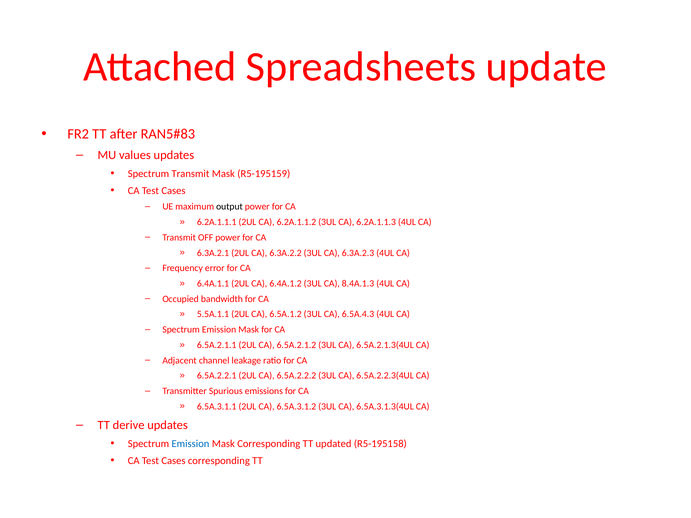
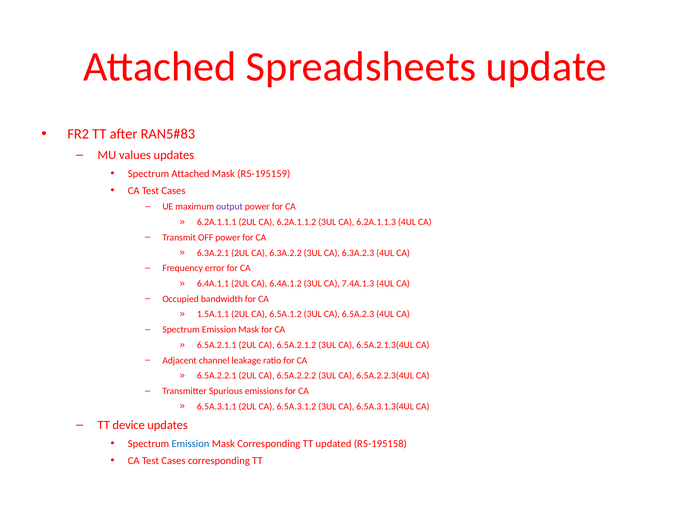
Spectrum Transmit: Transmit -> Attached (191, 174)
output colour: black -> purple (229, 207)
8.4A.1.3: 8.4A.1.3 -> 7.4A.1.3 (358, 284)
5.5A.1.1: 5.5A.1.1 -> 1.5A.1.1 (213, 314)
6.5A.4.3: 6.5A.4.3 -> 6.5A.2.3 (358, 314)
derive: derive -> device (129, 426)
